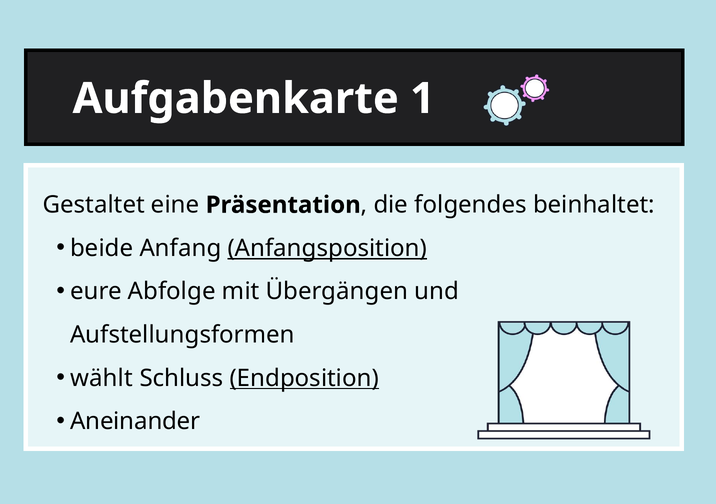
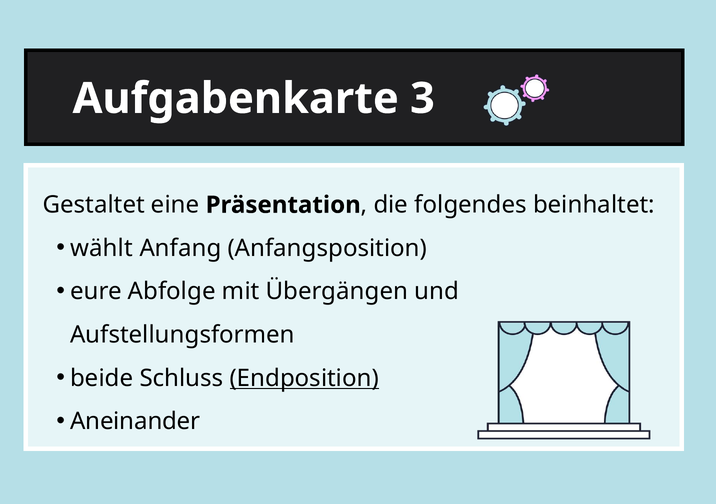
1: 1 -> 3 (422, 99)
beide: beide -> wählt (102, 248)
Anfangsposition underline: present -> none (327, 248)
wählt: wählt -> beide (102, 378)
